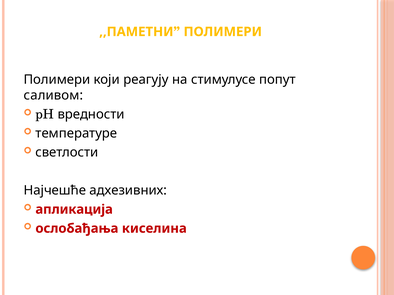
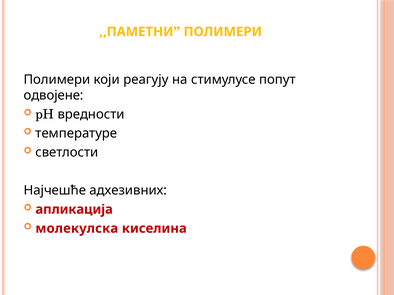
саливом: саливом -> одвојене (54, 95)
ослобађања: ослобађања -> молекулска (77, 229)
